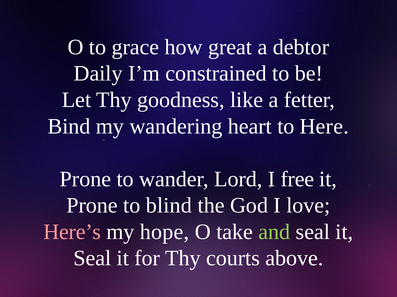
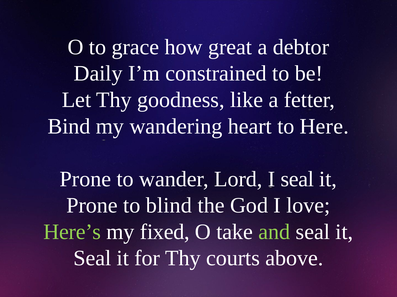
I free: free -> seal (297, 179)
Here’s colour: pink -> light green (72, 232)
hope: hope -> fixed (165, 232)
